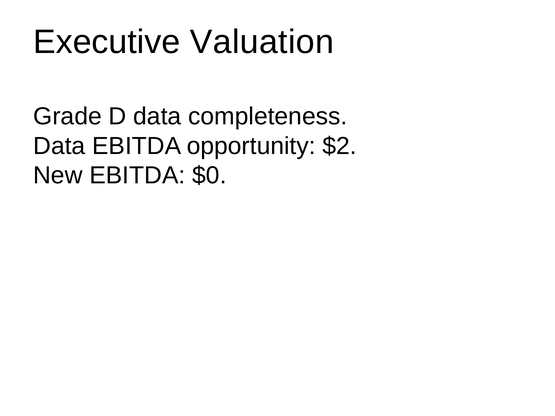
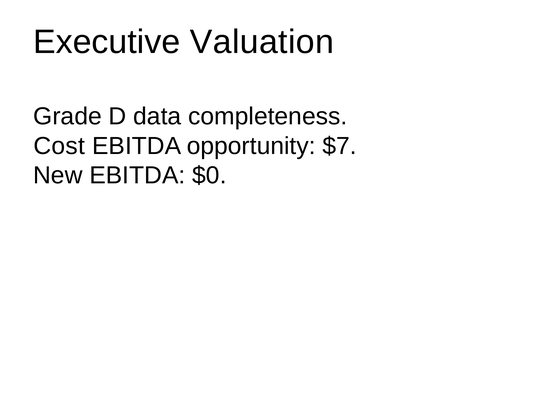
Data: Data -> Cost (59, 146)
$2: $2 -> $7 (340, 146)
